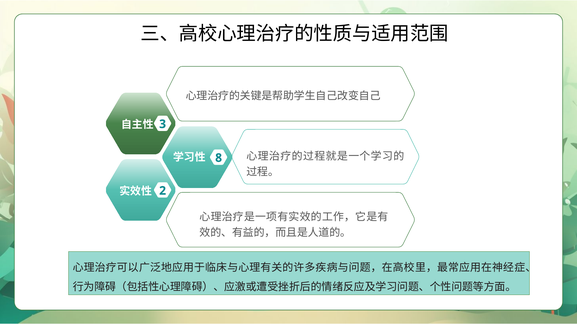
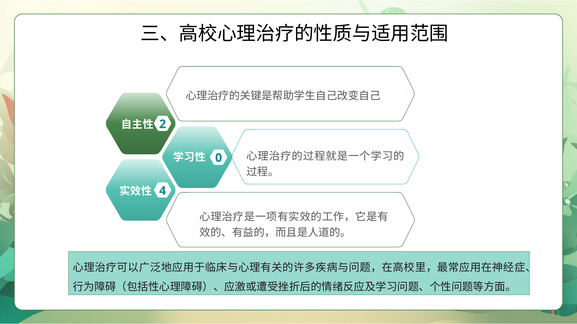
3: 3 -> 2 (163, 124)
8: 8 -> 0 (219, 158)
2: 2 -> 4 (163, 191)
